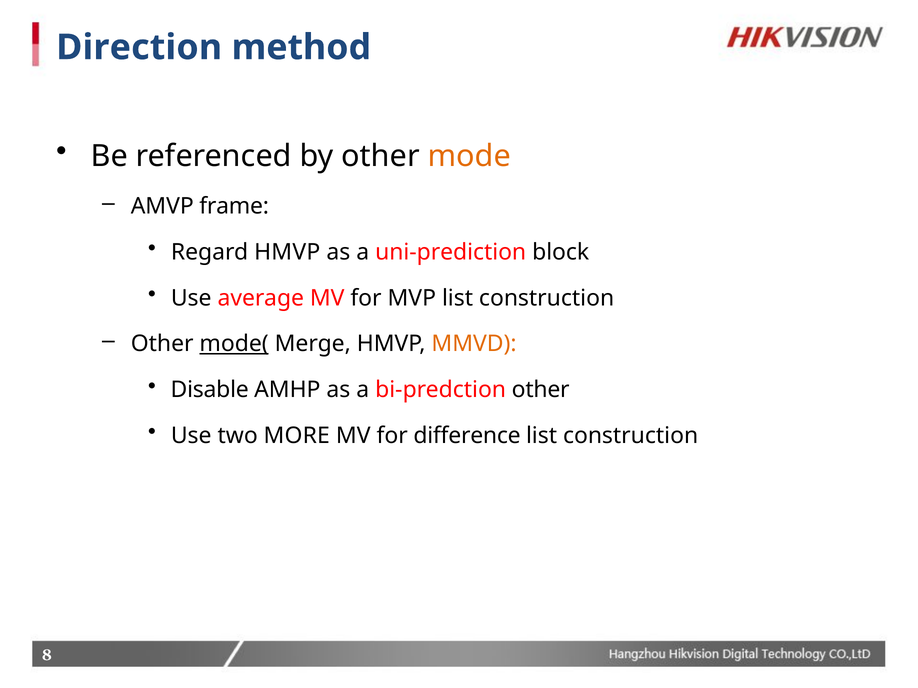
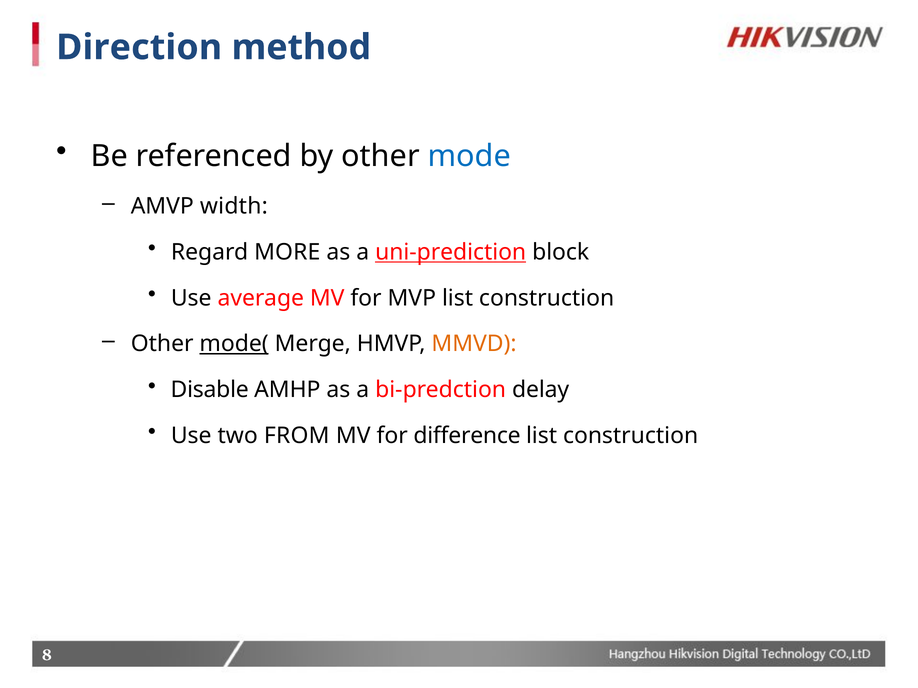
mode colour: orange -> blue (469, 156)
frame: frame -> width (234, 206)
Regard HMVP: HMVP -> MORE (287, 252)
uni-prediction underline: none -> present (451, 252)
bi-predction other: other -> delay (541, 390)
MORE: MORE -> FROM (297, 436)
